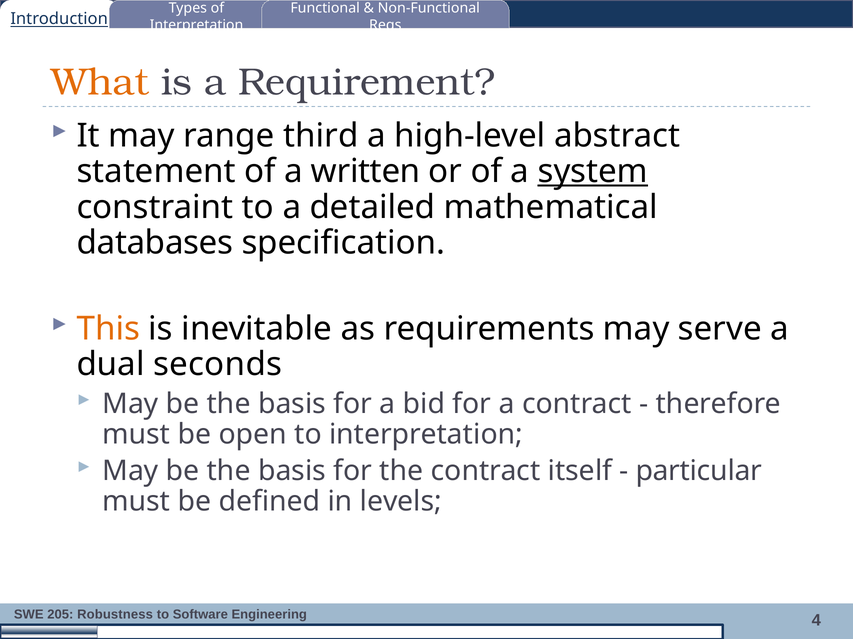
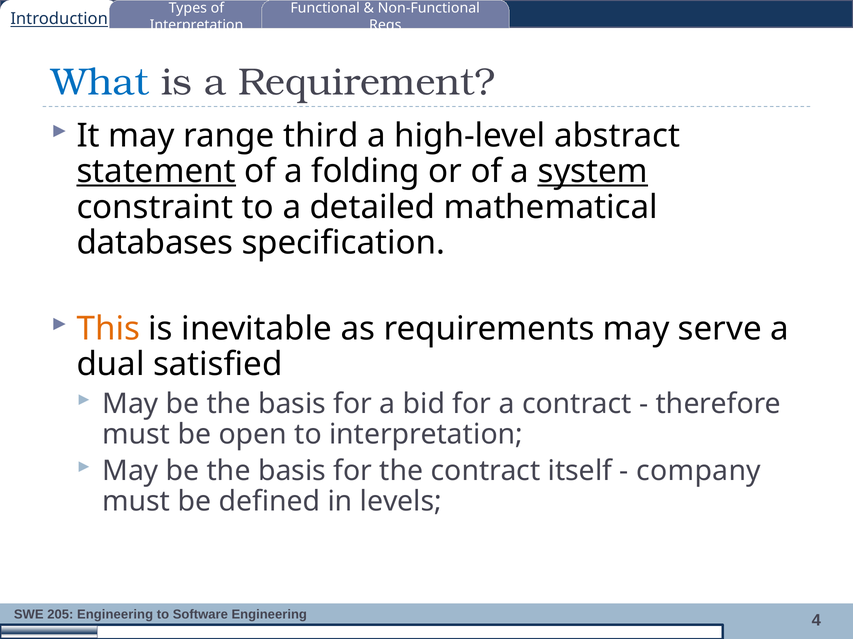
What colour: orange -> blue (100, 82)
statement underline: none -> present (156, 172)
written: written -> folding (366, 172)
seconds: seconds -> satisfied (218, 365)
particular: particular -> company (699, 471)
Robustness: Robustness -> Engineering (115, 615)
